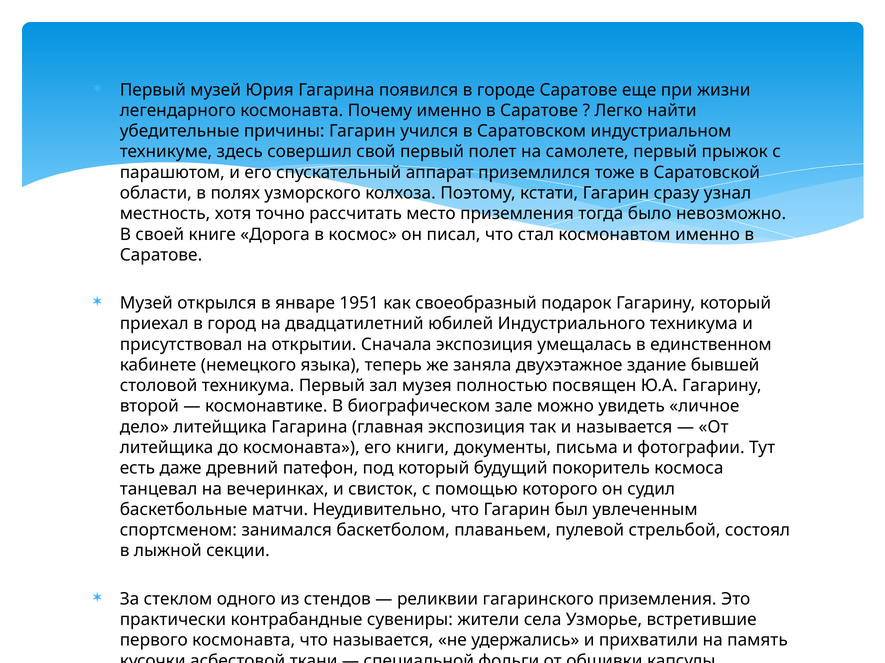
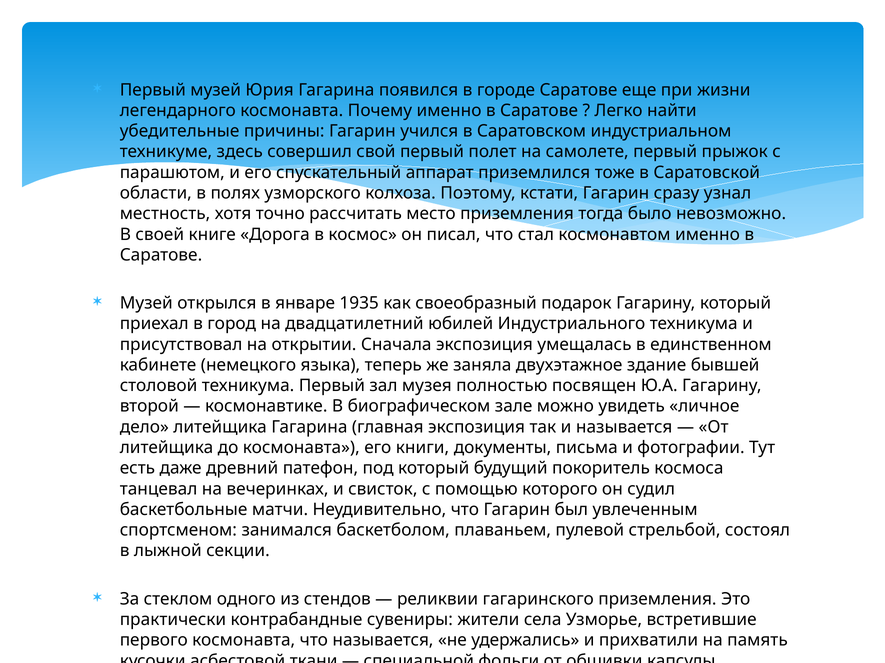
1951: 1951 -> 1935 (359, 303)
